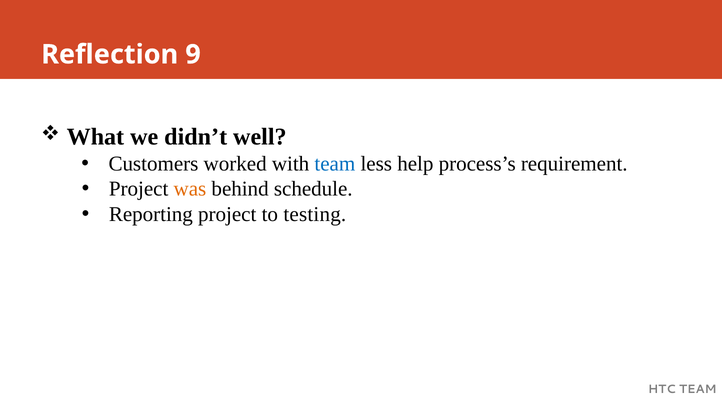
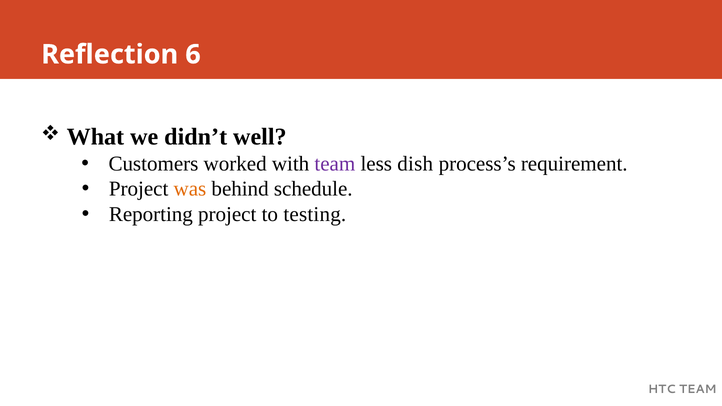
9: 9 -> 6 (193, 55)
team colour: blue -> purple (335, 164)
help: help -> dish (415, 164)
